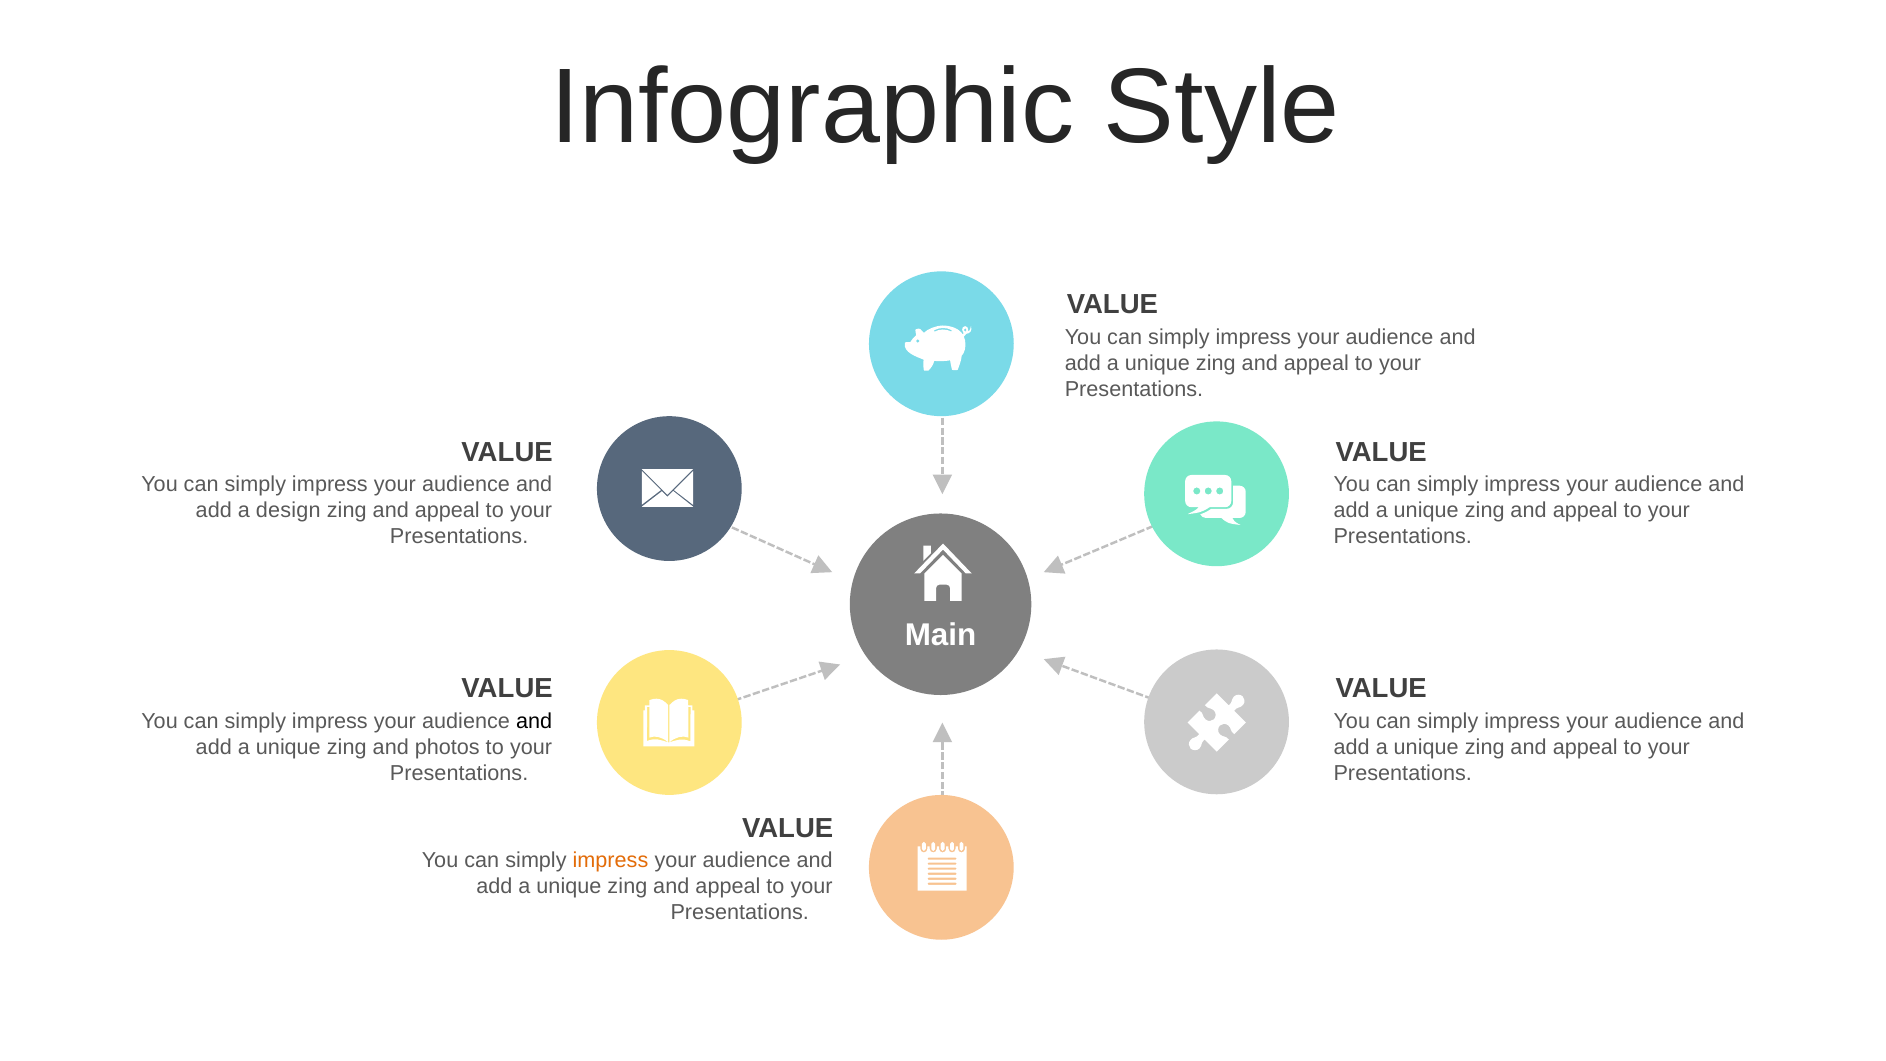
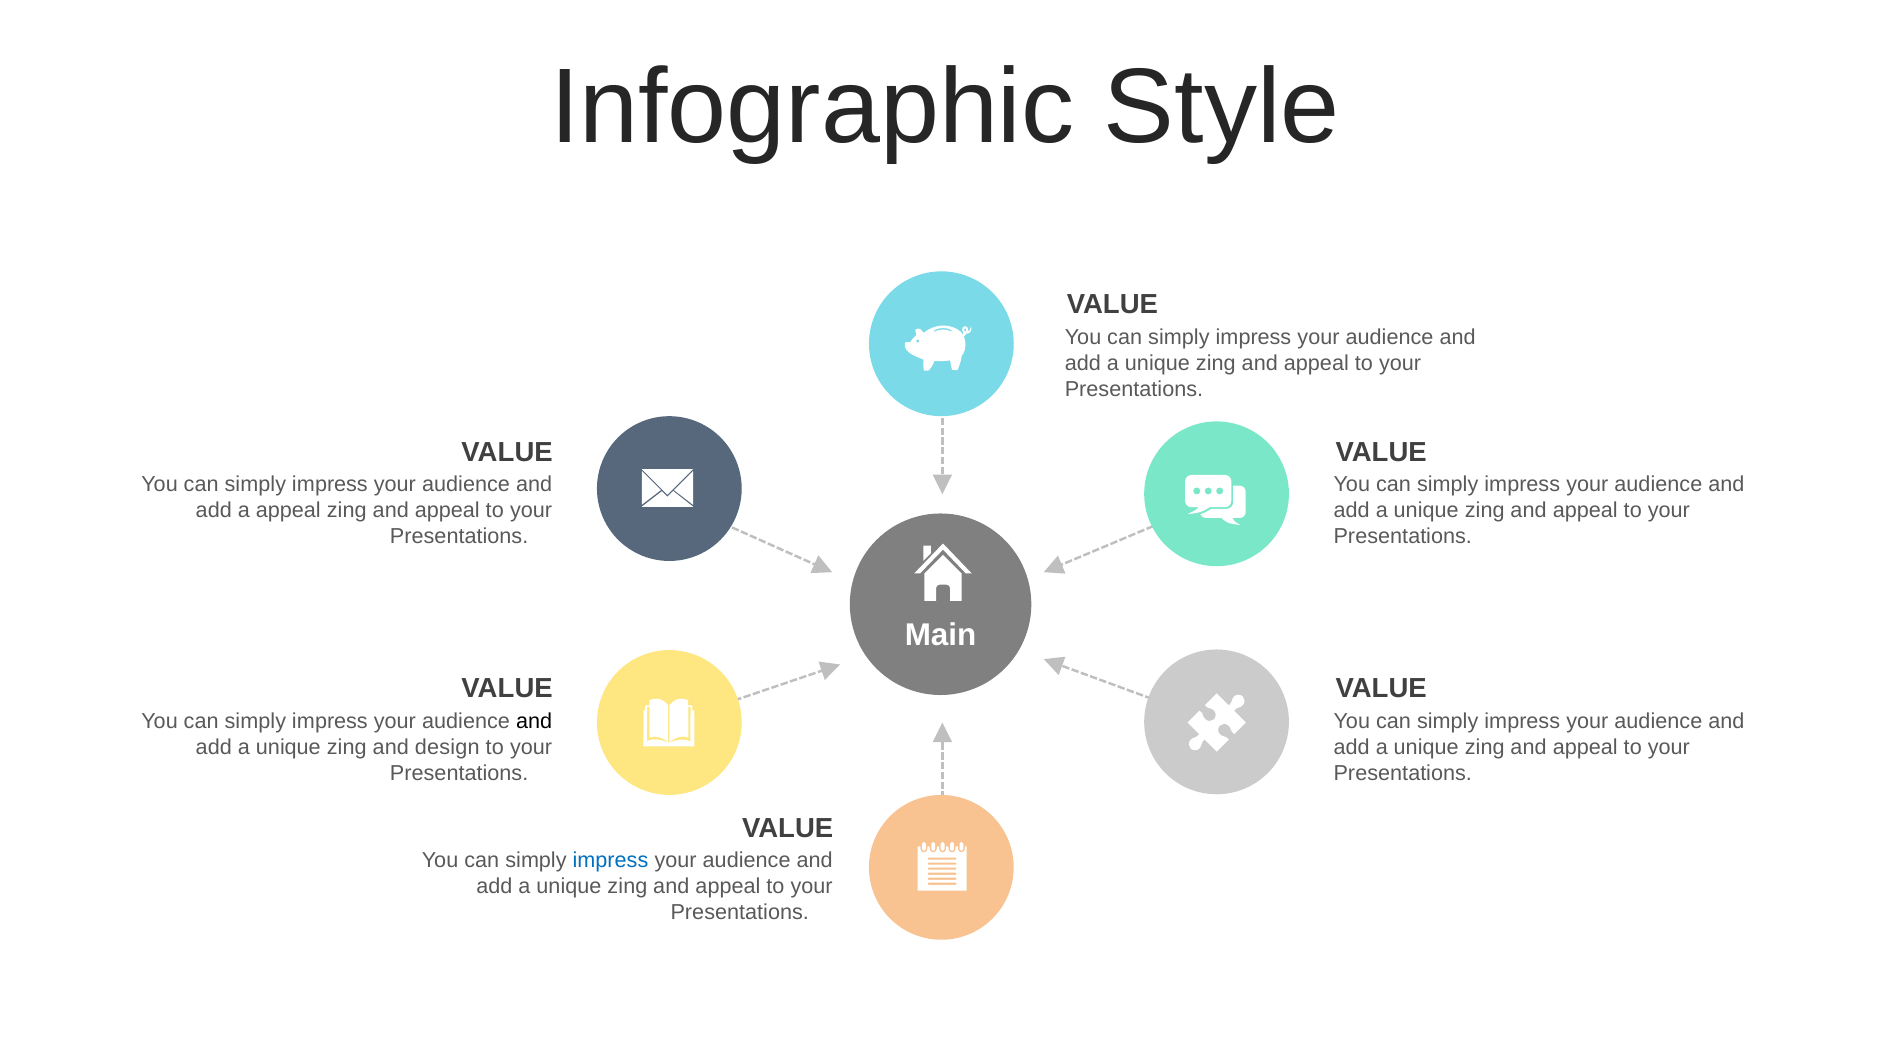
a design: design -> appeal (288, 511)
photos: photos -> design (447, 747)
impress colour: orange -> blue (610, 861)
